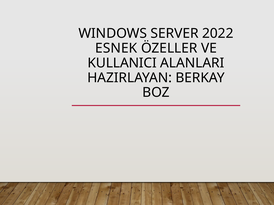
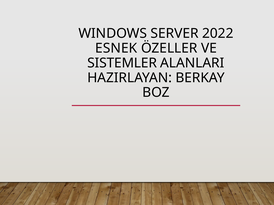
KULLANICI: KULLANICI -> SISTEMLER (122, 63)
